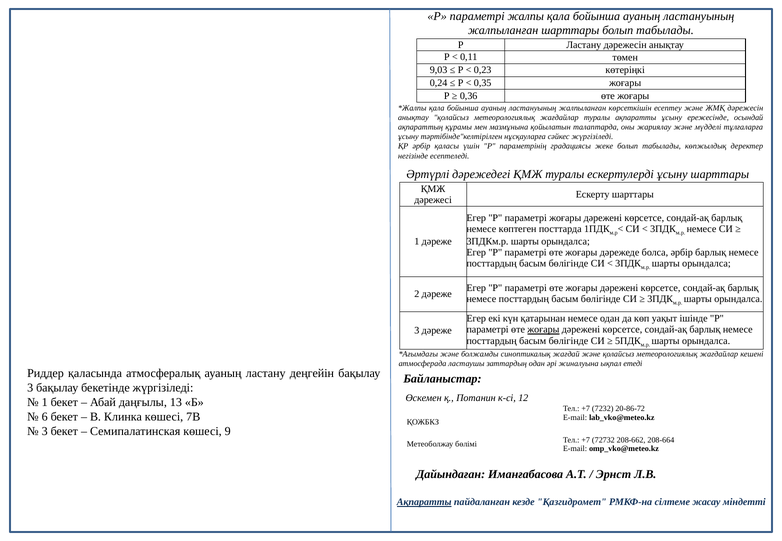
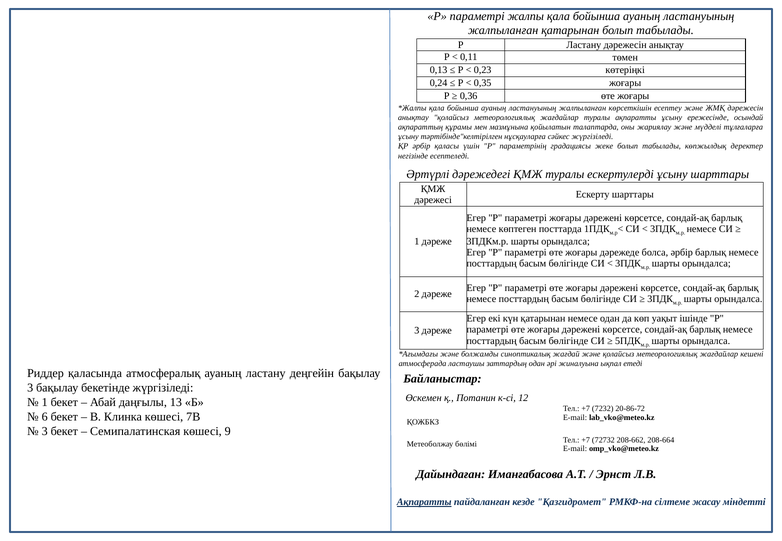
жалпыланған шарттары: шарттары -> қатарынан (570, 31)
9,03: 9,03 -> 0,13 (439, 70)
жоғары underline: present -> none (543, 330)
